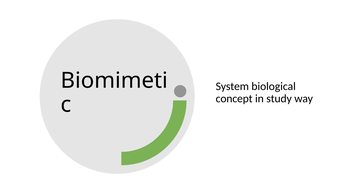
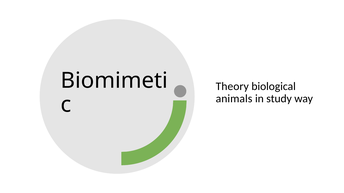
System: System -> Theory (232, 87)
concept: concept -> animals (234, 99)
